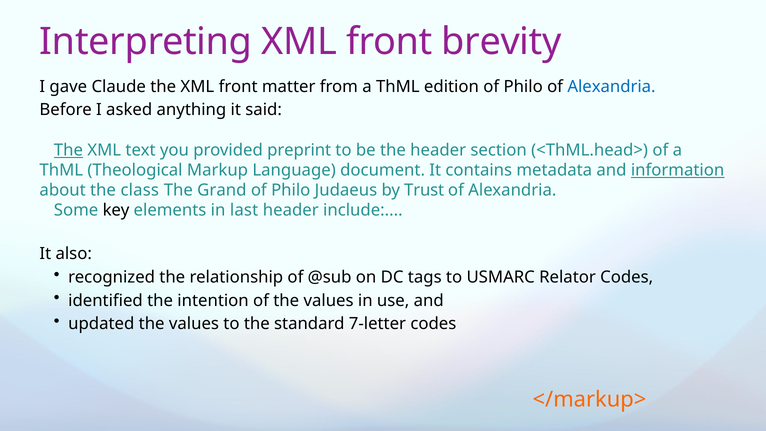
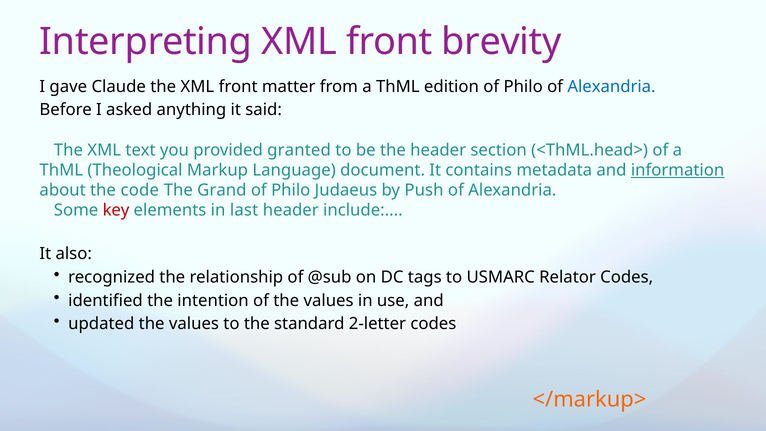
The underline: present -> none (68, 150)
preprint: preprint -> granted (299, 150)
class: class -> code (140, 190)
Trust: Trust -> Push (424, 190)
key colour: black -> red (116, 210)
7-letter: 7-letter -> 2-letter (377, 324)
